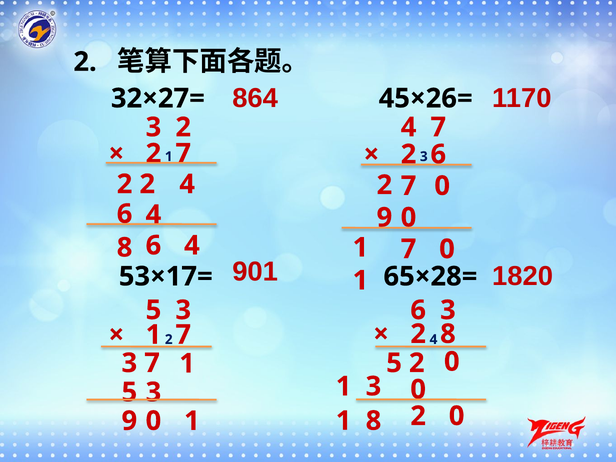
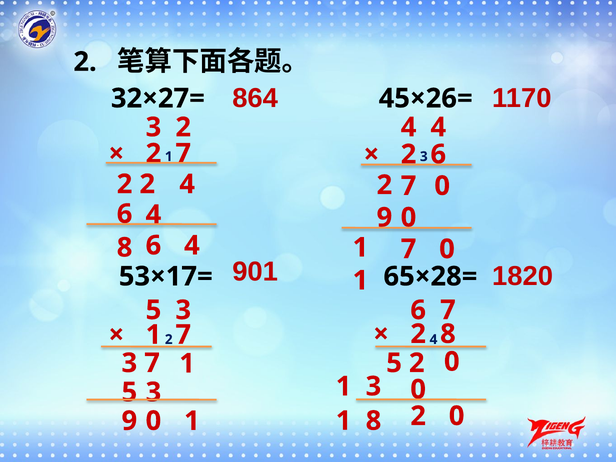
4 7: 7 -> 4 (438, 127)
6 3: 3 -> 7 (448, 310)
